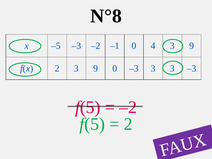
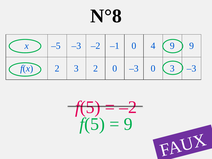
4 3: 3 -> 9 (172, 46)
2 3 9: 9 -> 2 (96, 68)
–3 3: 3 -> 0 (153, 68)
2: 2 -> 9 (128, 124)
